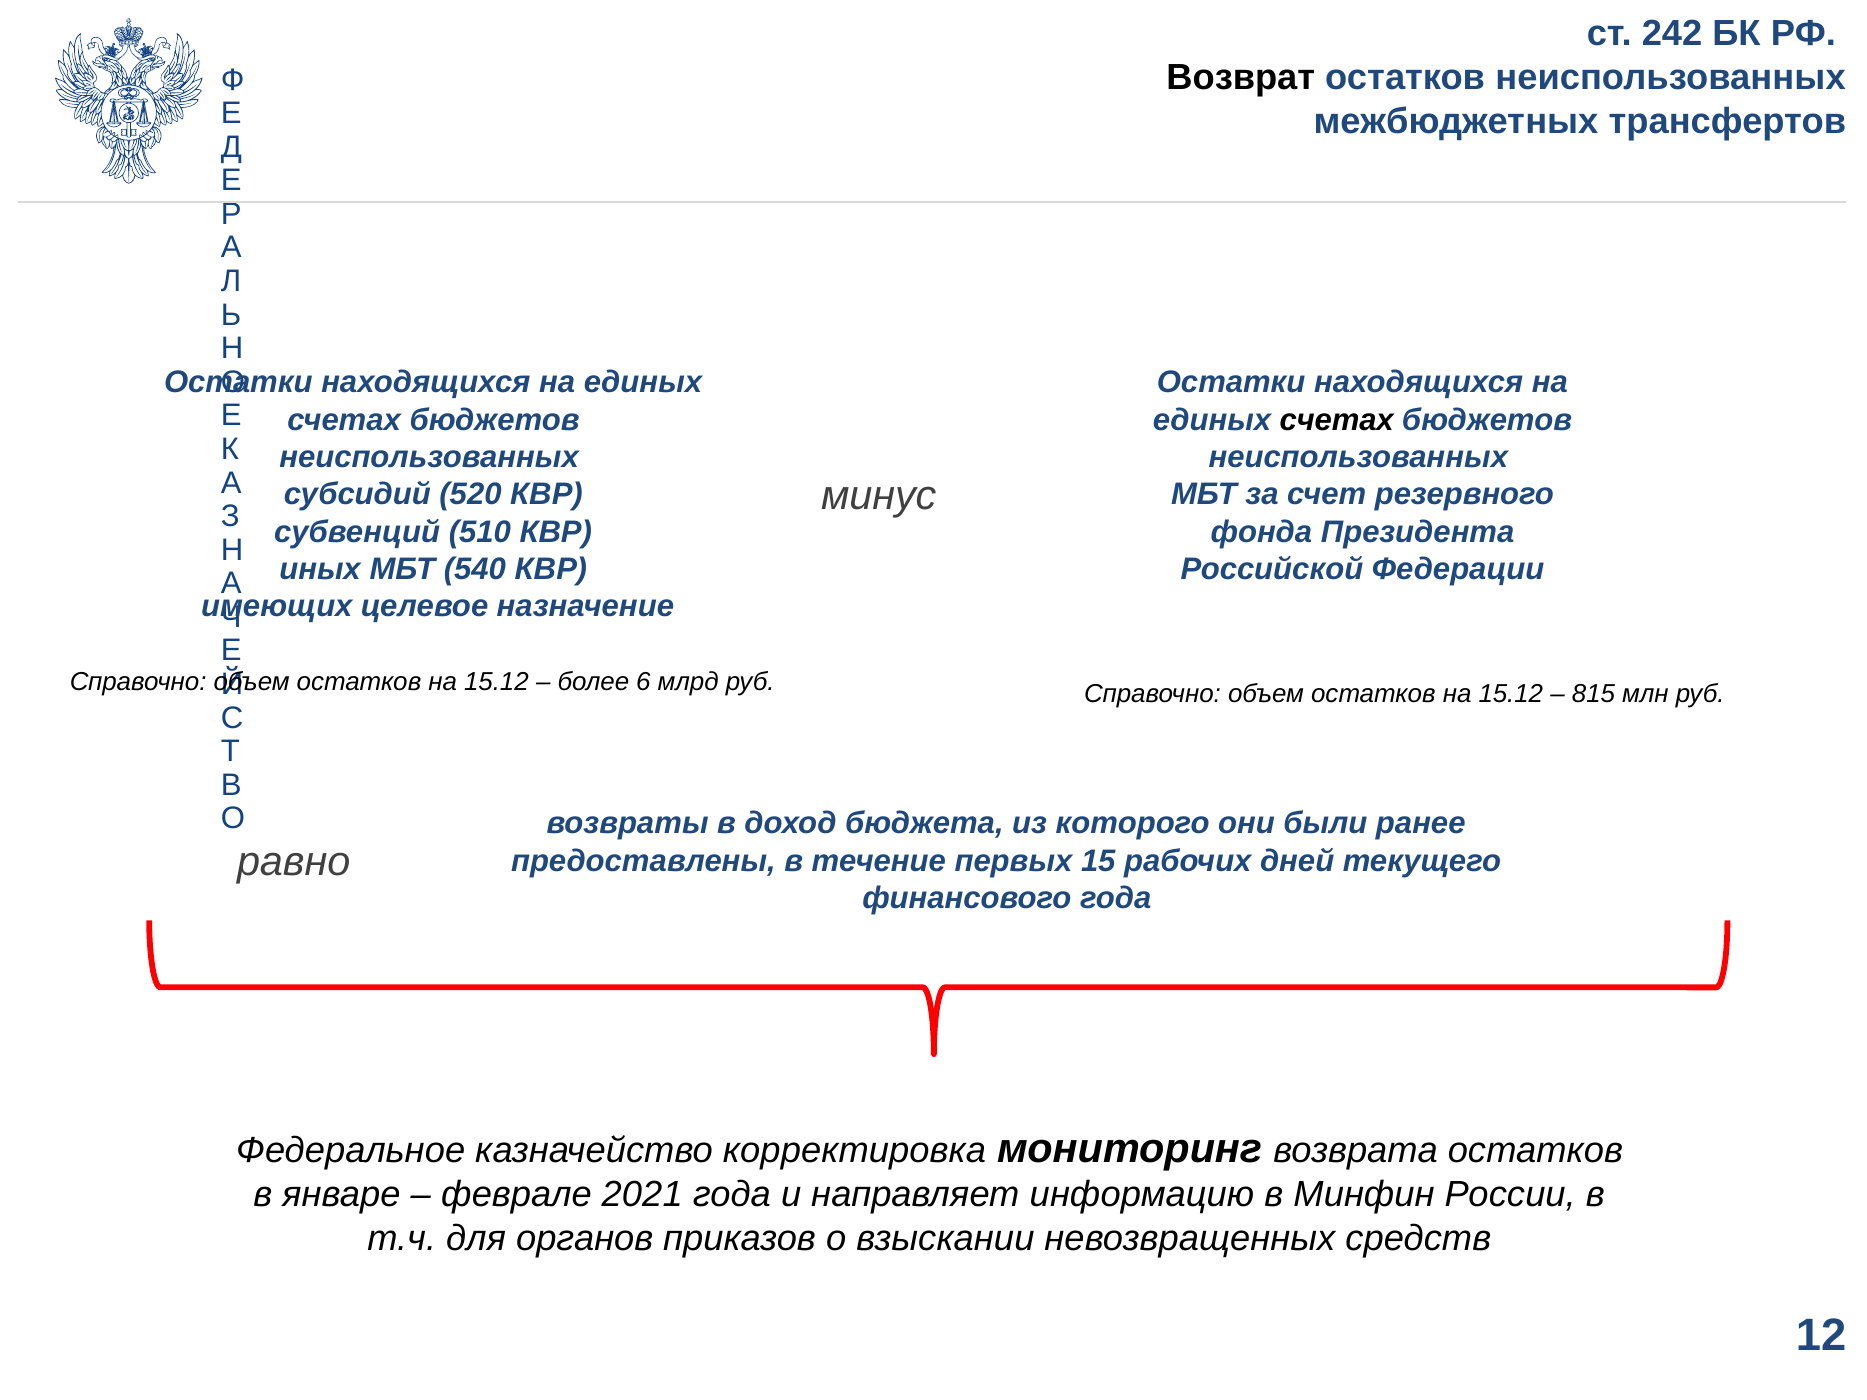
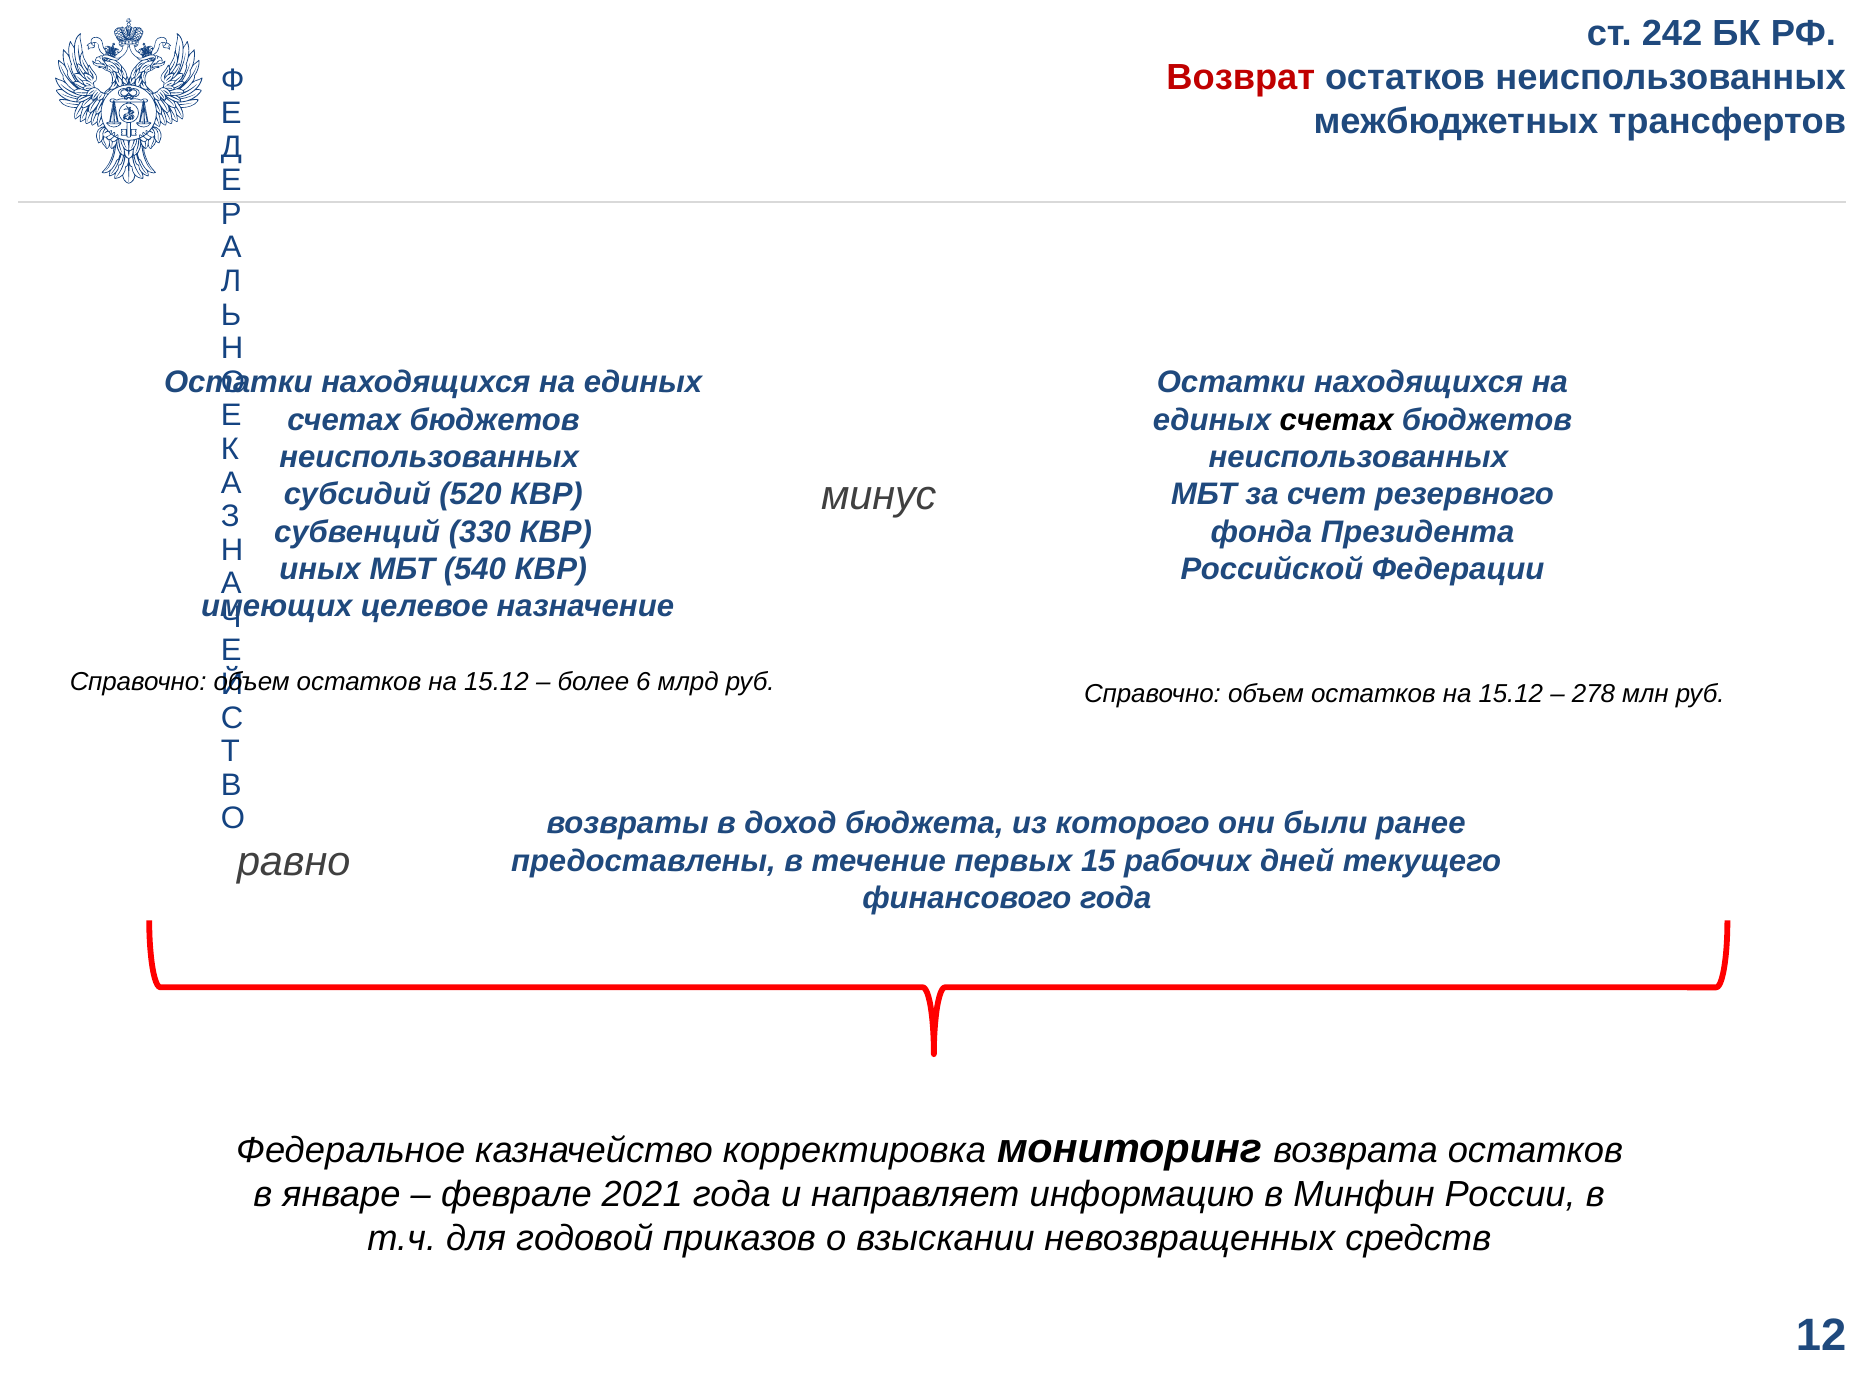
Возврат colour: black -> red (1241, 77)
510: 510 -> 330 (480, 532)
815: 815 -> 278 (1594, 694)
органов: органов -> годовой (585, 1239)
